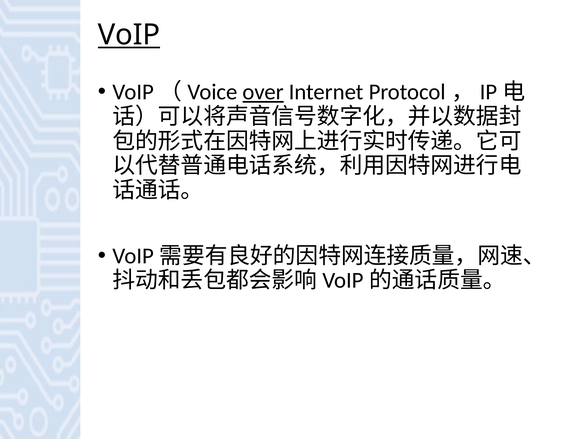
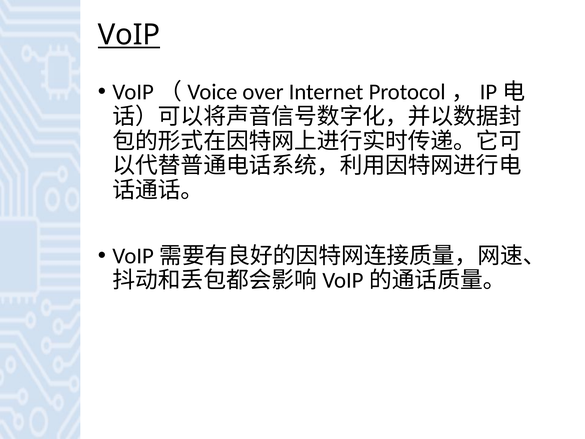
over underline: present -> none (263, 92)
